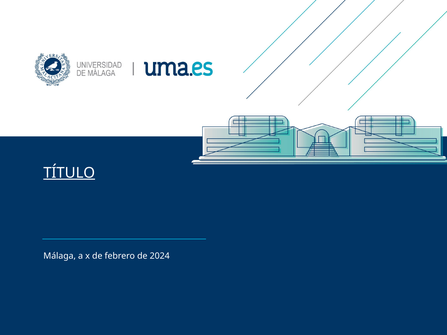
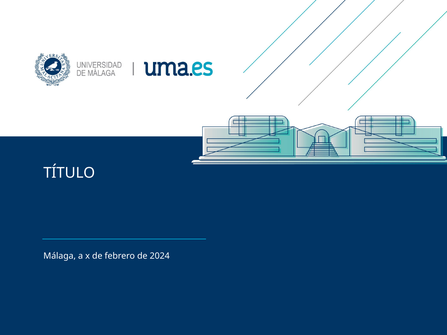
TÍTULO underline: present -> none (69, 173)
